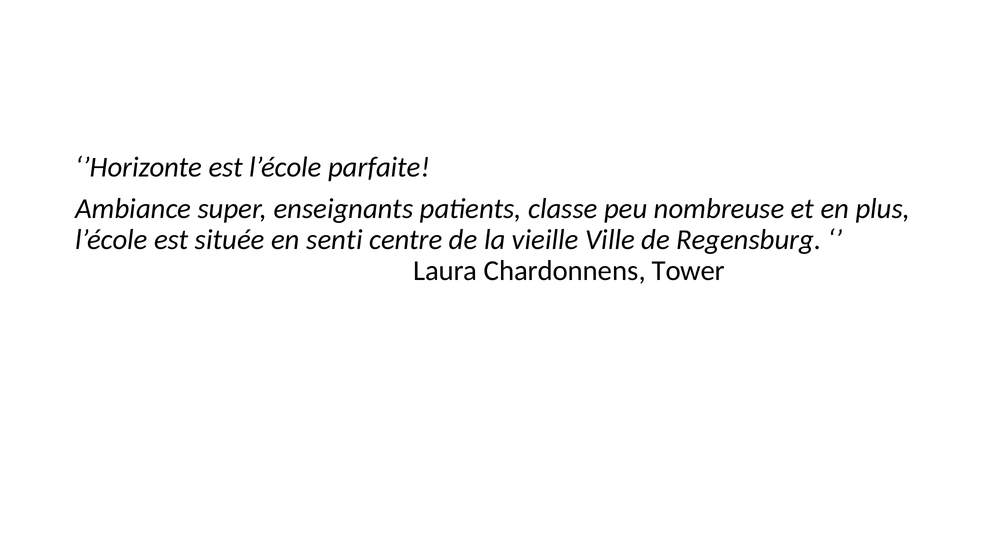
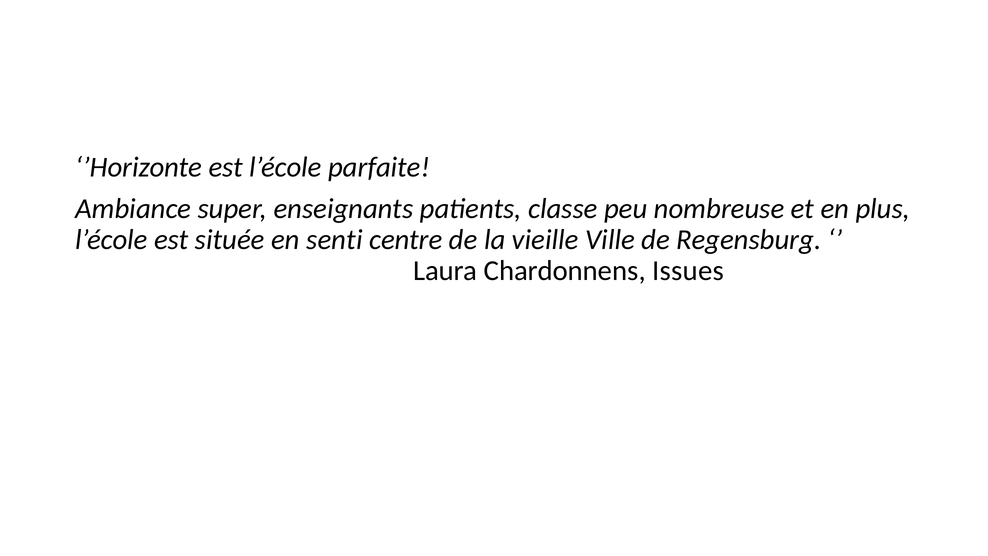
Tower: Tower -> Issues (688, 271)
